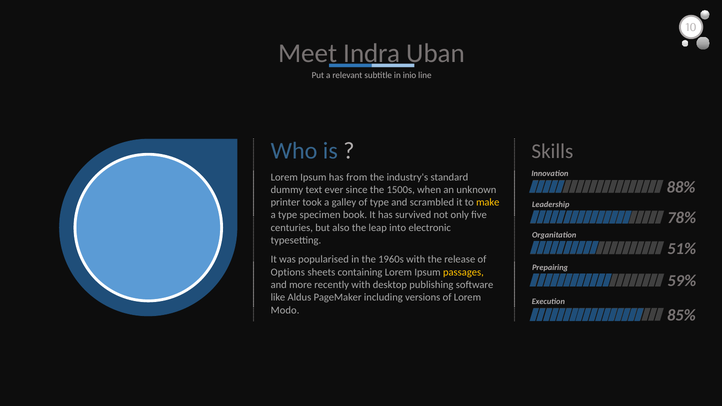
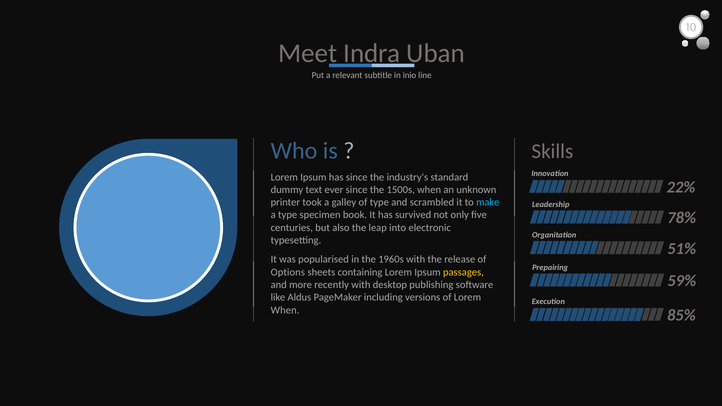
has from: from -> since (357, 177)
88%: 88% -> 22% (681, 187)
make colour: yellow -> light blue (488, 202)
Modo: Modo -> When (285, 310)
